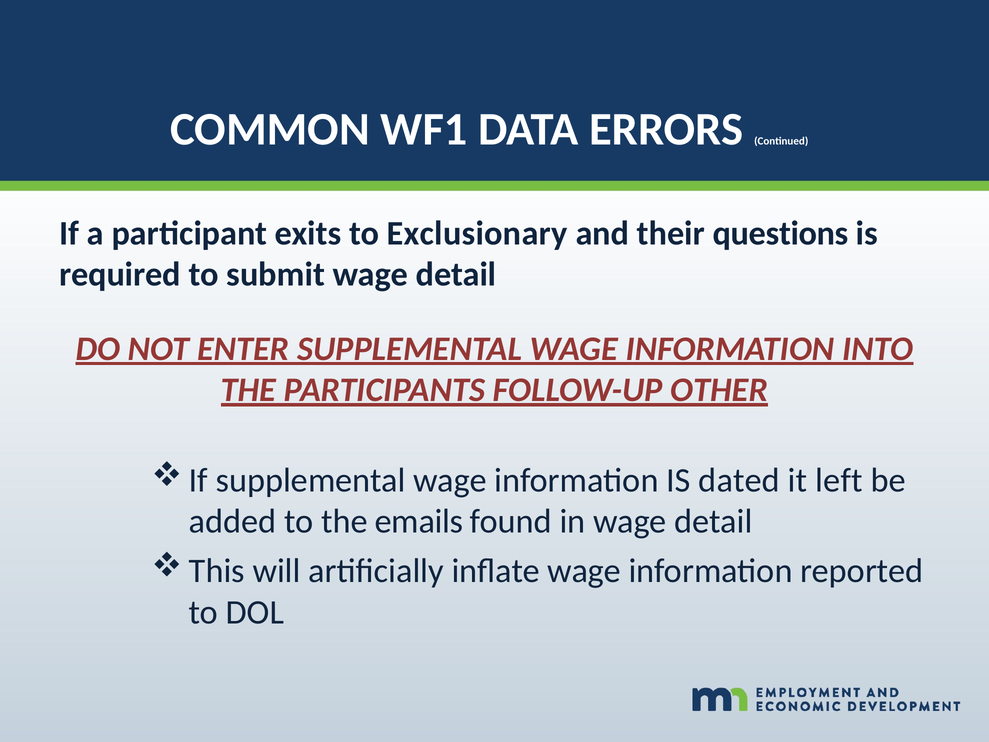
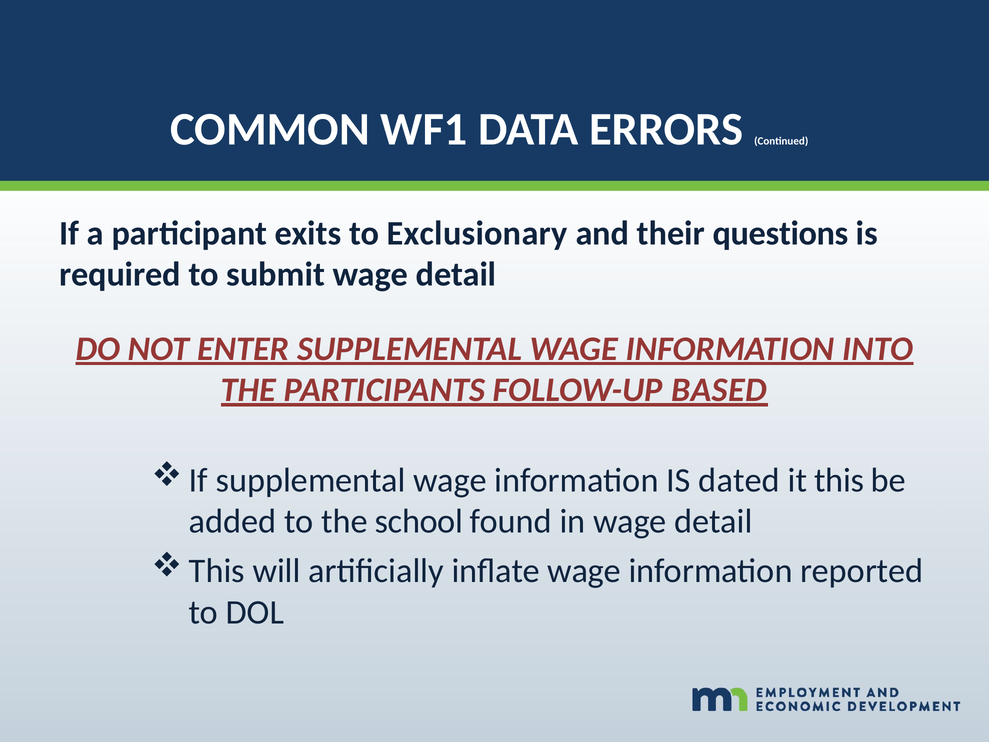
OTHER: OTHER -> BASED (719, 390)
it left: left -> this (839, 480)
emails: emails -> school (419, 521)
